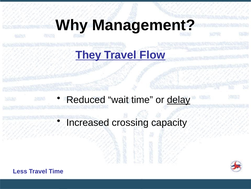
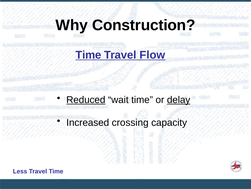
Management: Management -> Construction (144, 25)
They: They -> Time (88, 55)
Reduced underline: none -> present (86, 100)
